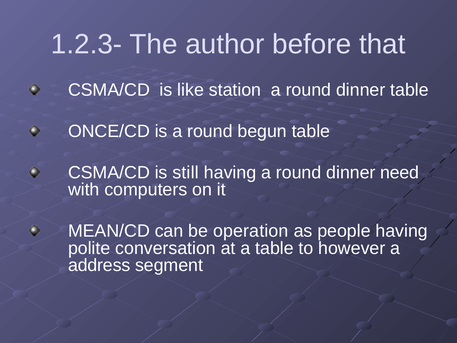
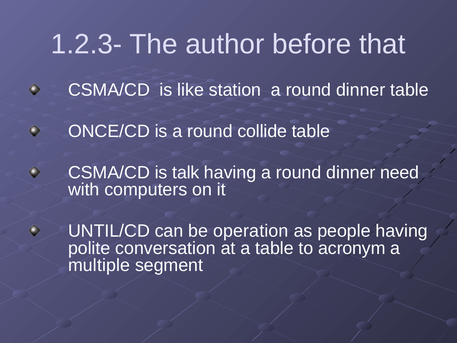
begun: begun -> collide (262, 131)
still: still -> talk (186, 173)
MEAN/CD: MEAN/CD -> UNTIL/CD (109, 231)
however: however -> acronym (352, 248)
address: address -> multiple (99, 265)
